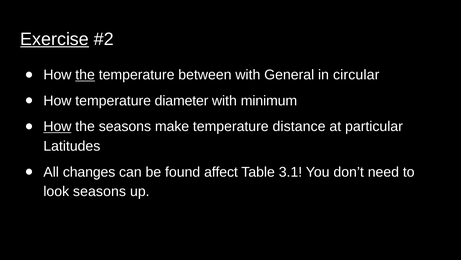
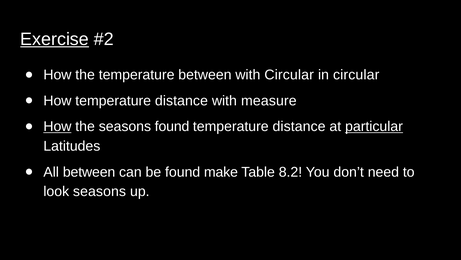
the underline: present -> none (85, 75)
with General: General -> Circular (289, 75)
How temperature diameter: diameter -> distance (181, 100)
minimum: minimum -> measure (269, 100)
seasons make: make -> found (172, 126)
particular underline: none -> present (374, 126)
All changes: changes -> between (89, 172)
affect: affect -> make (221, 172)
3.1: 3.1 -> 8.2 (290, 172)
